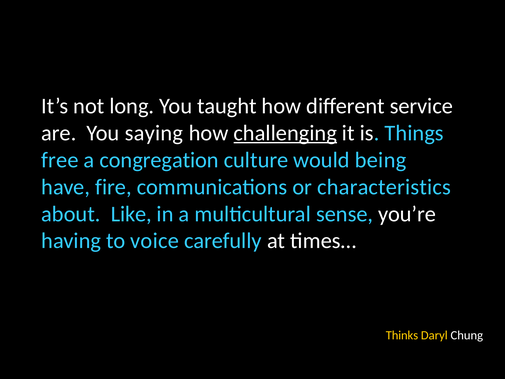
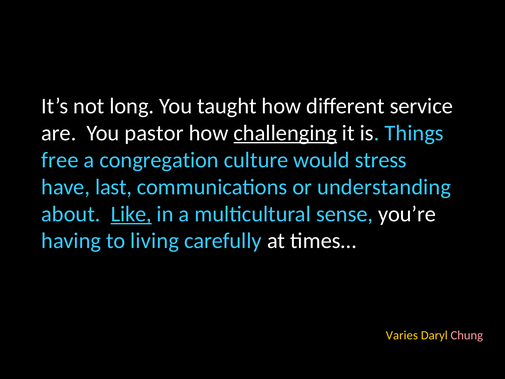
saying: saying -> pastor (154, 133)
being: being -> stress (381, 160)
fire: fire -> last (114, 187)
characteristics: characteristics -> understanding (384, 187)
Like underline: none -> present (131, 214)
voice: voice -> living (155, 241)
Thinks: Thinks -> Varies (402, 335)
Chung colour: white -> pink (467, 335)
